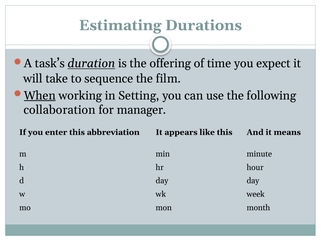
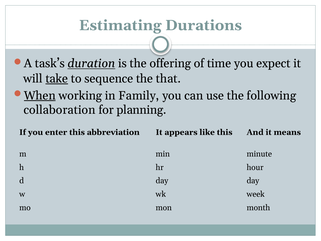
take underline: none -> present (57, 79)
film: film -> that (168, 79)
Setting: Setting -> Family (139, 95)
manager: manager -> planning (142, 110)
